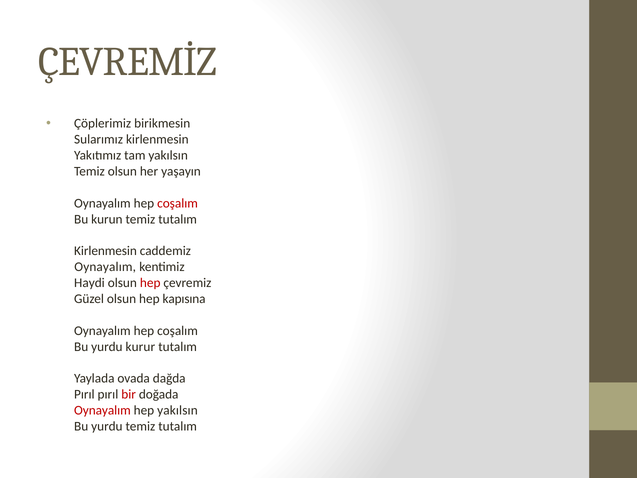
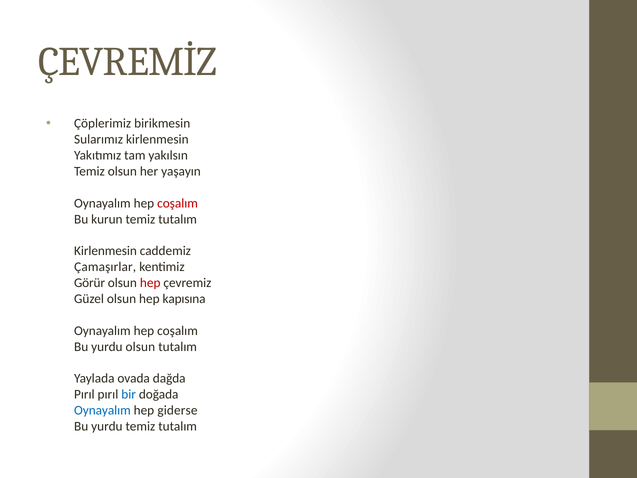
Oynayalım: Oynayalım -> Çamaşırlar (105, 267)
Haydi: Haydi -> Görür (90, 283)
yurdu kurur: kurur -> olsun (140, 346)
bir colour: red -> blue (129, 394)
Oynayalım colour: red -> blue (102, 410)
hep yakılsın: yakılsın -> giderse (177, 410)
